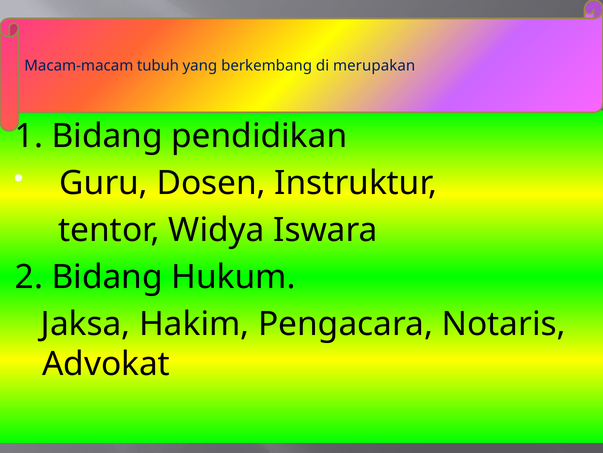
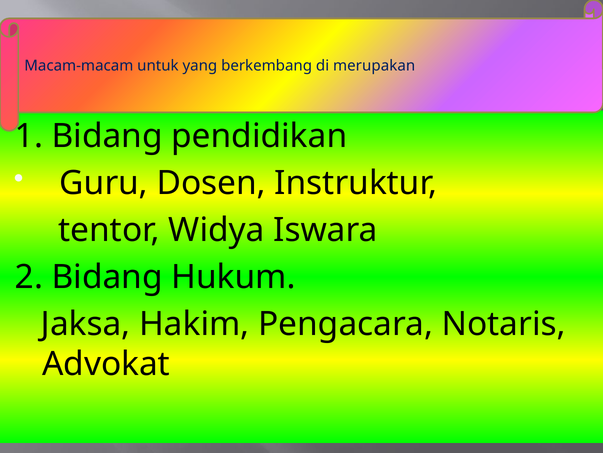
tubuh: tubuh -> untuk (158, 66)
